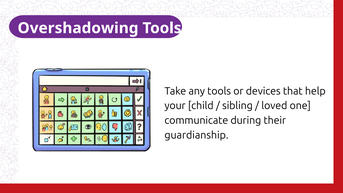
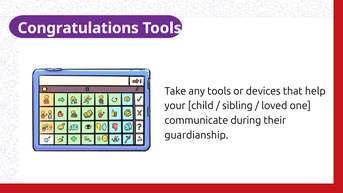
Overshadowing: Overshadowing -> Congratulations (78, 28)
